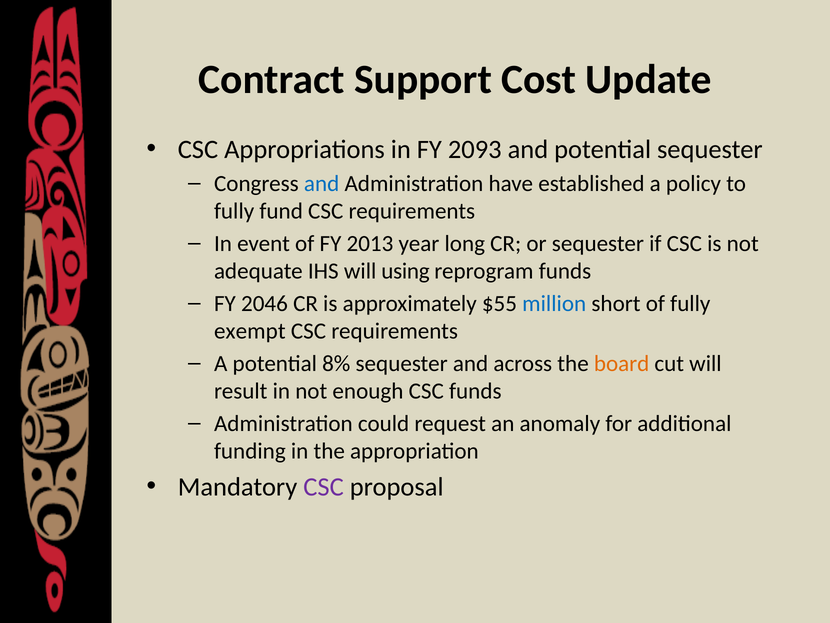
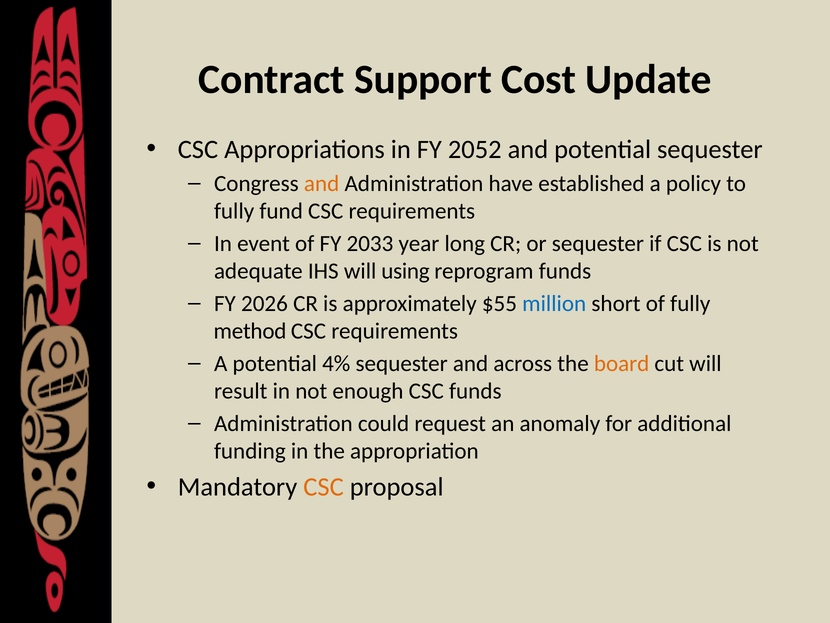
2093: 2093 -> 2052 (475, 149)
and colour: blue -> orange (322, 183)
2013: 2013 -> 2033 (370, 243)
2046: 2046 -> 2026 (264, 303)
exempt: exempt -> method (250, 331)
8%: 8% -> 4% (336, 363)
CSC colour: purple -> orange (324, 486)
